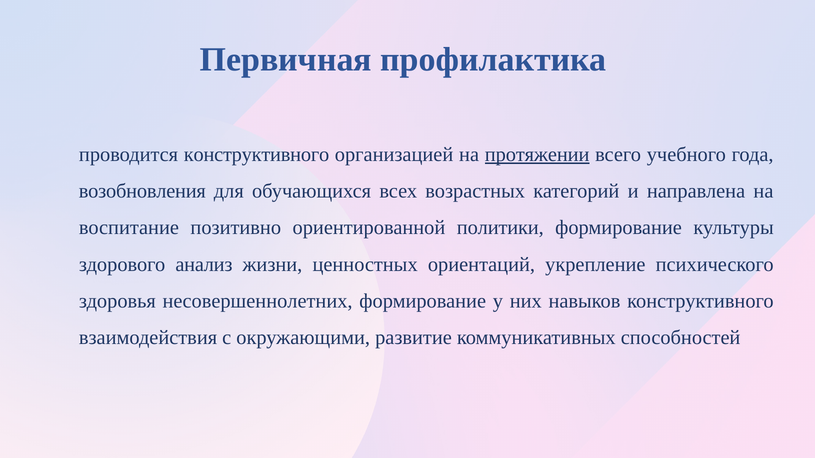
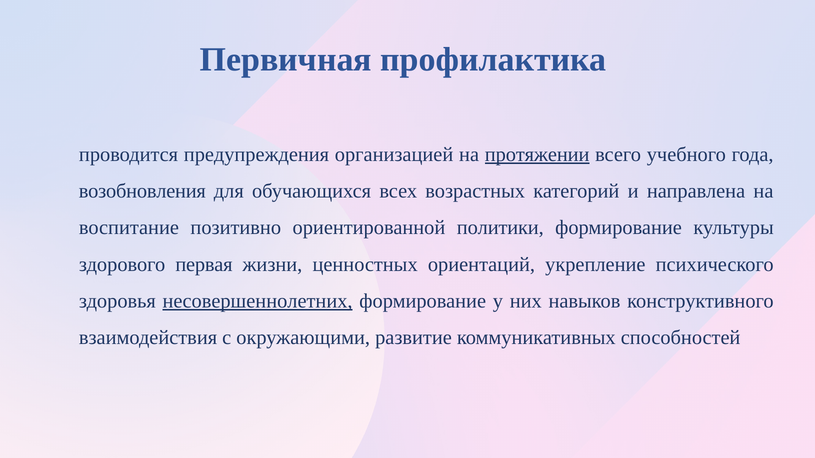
проводится конструктивного: конструктивного -> предупреждения (256, 155)
анализ: анализ -> первая (204, 265)
несовершеннолетних underline: none -> present (258, 301)
